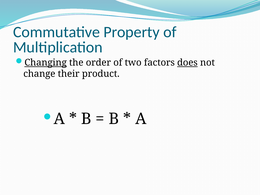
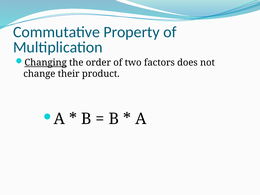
does underline: present -> none (187, 63)
